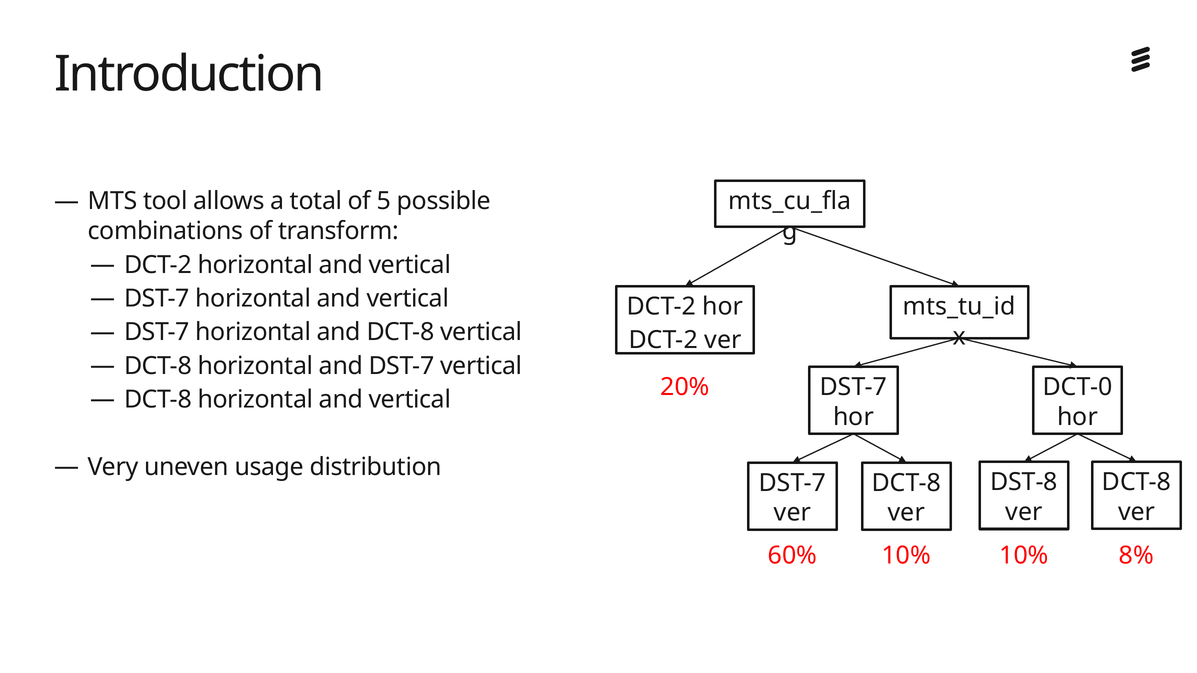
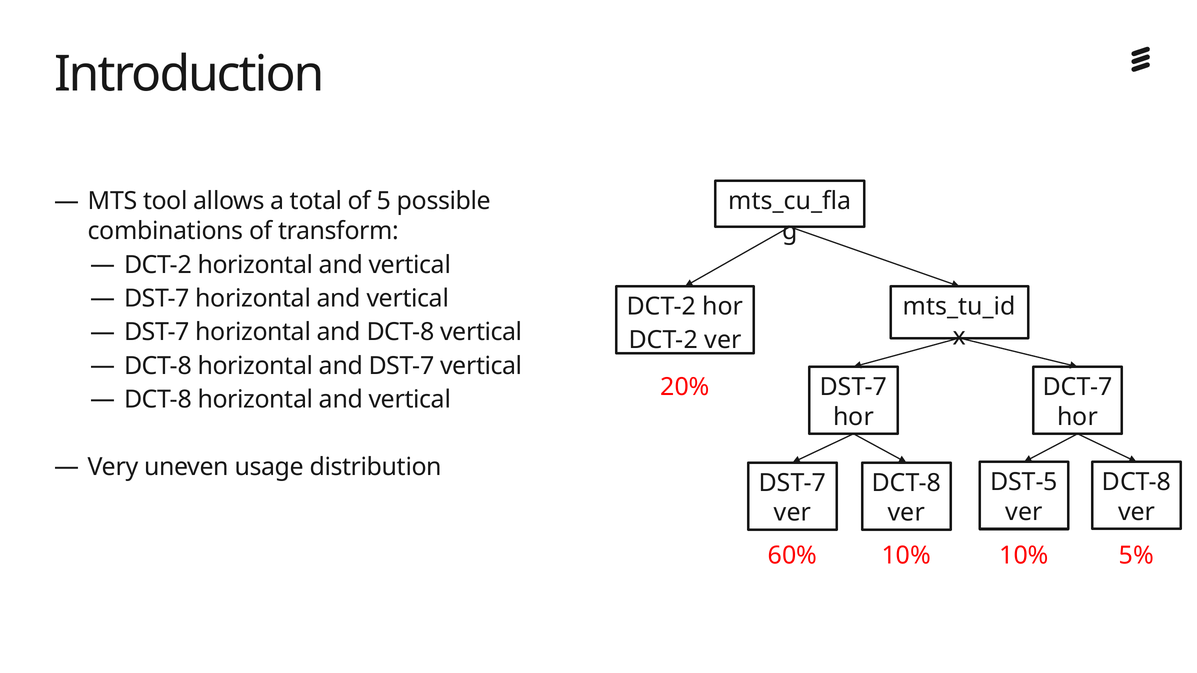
DCT-0: DCT-0 -> DCT-7 (1078, 387)
DST-8: DST-8 -> DST-5 (1024, 482)
8%: 8% -> 5% (1136, 556)
